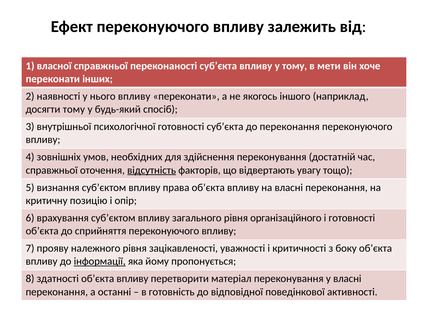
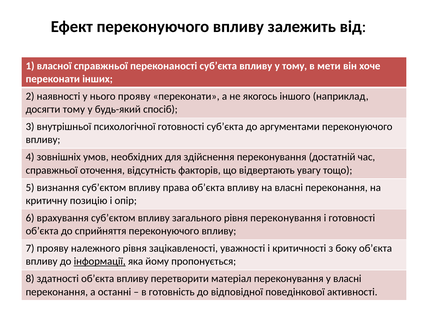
нього впливу: впливу -> прояву (134, 96)
до переконання: переконання -> аргументами (290, 127)
відсутність underline: present -> none (152, 170)
рівня організаційного: організаційного -> переконування (286, 218)
